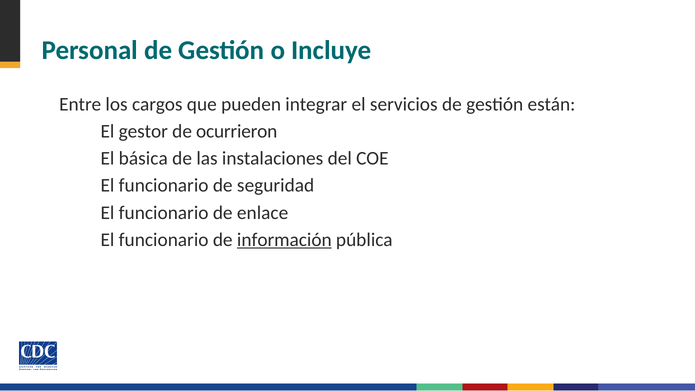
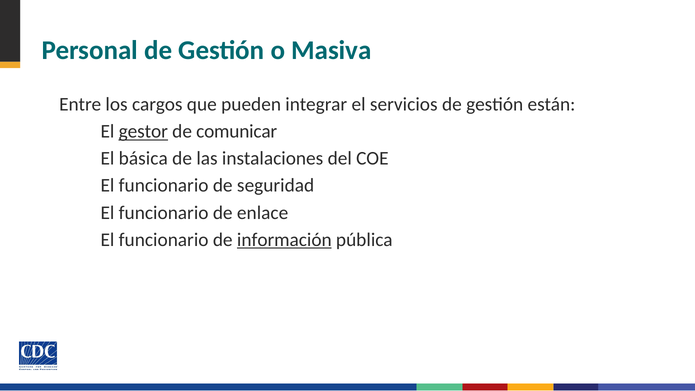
Incluye: Incluye -> Masiva (331, 50)
gestor underline: none -> present (143, 132)
ocurrieron: ocurrieron -> comunicar (237, 132)
